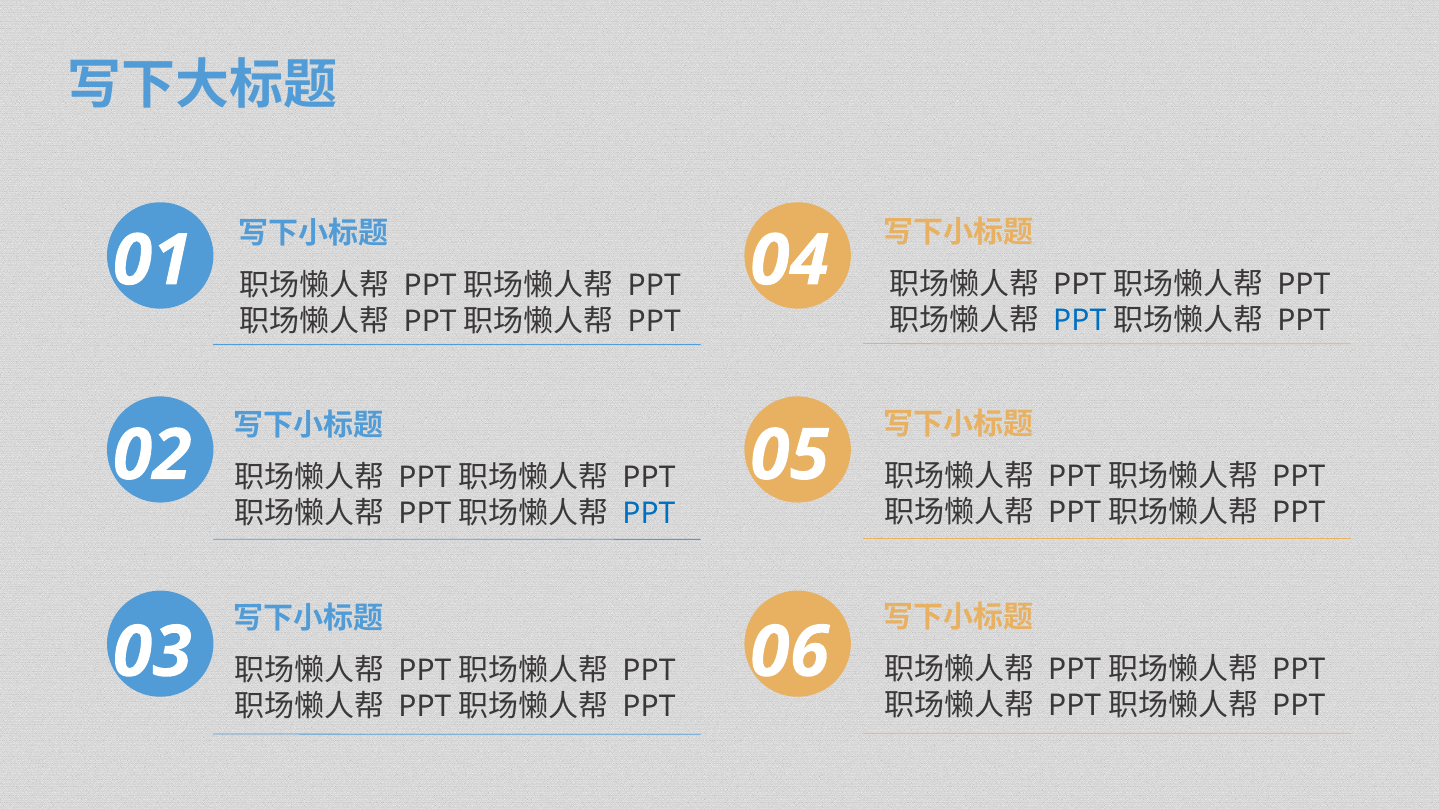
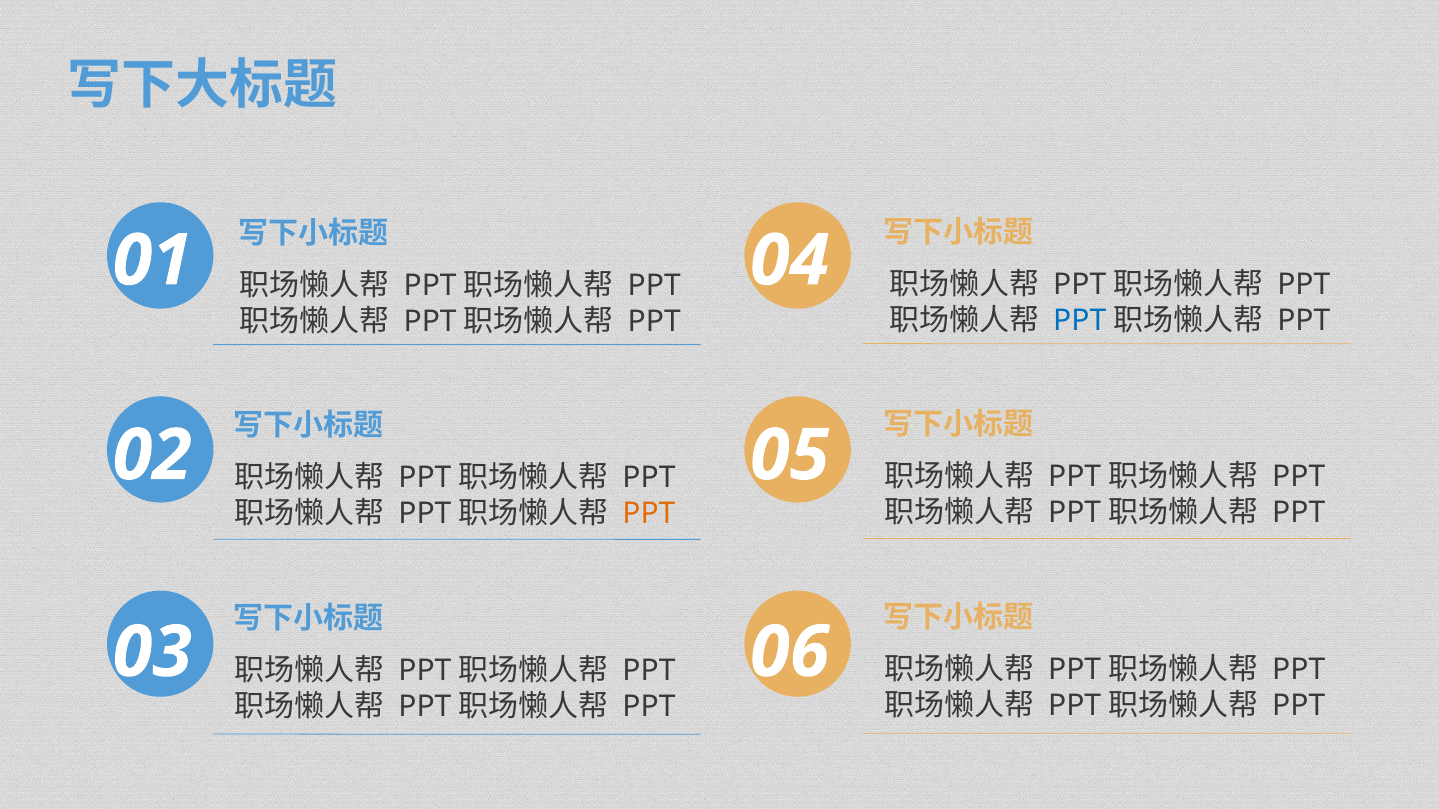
PPT colour: blue -> orange (649, 513)
